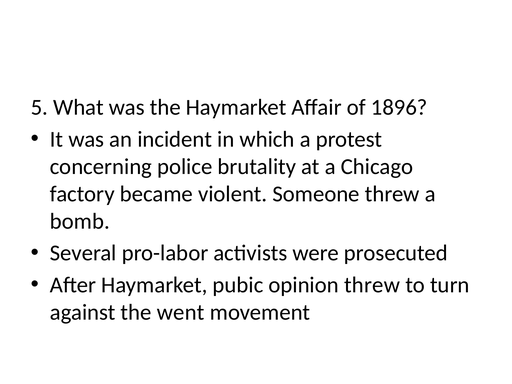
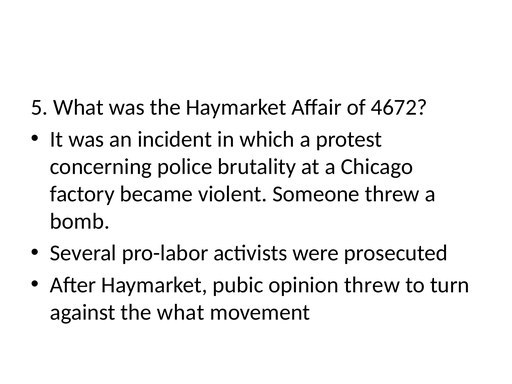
1896: 1896 -> 4672 (399, 107)
the went: went -> what (181, 312)
